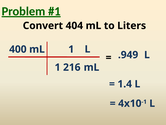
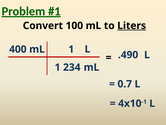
404: 404 -> 100 (74, 26)
Liters underline: none -> present (132, 26)
.949: .949 -> .490 (128, 55)
216: 216 -> 234 (72, 67)
1.4: 1.4 -> 0.7 (125, 84)
